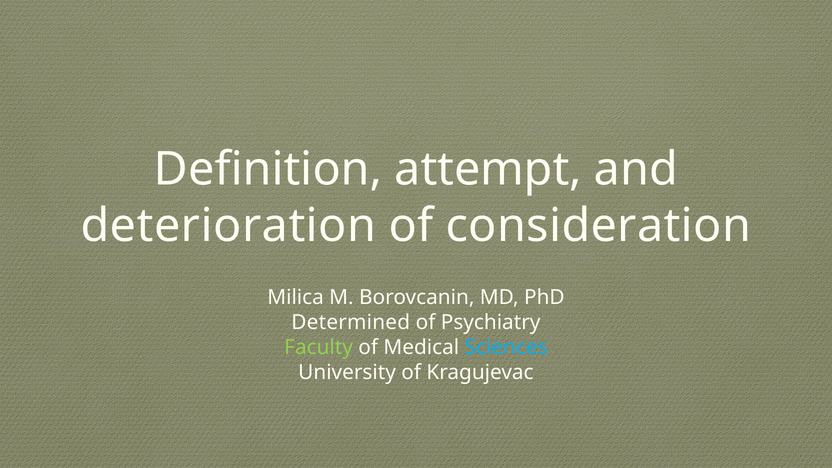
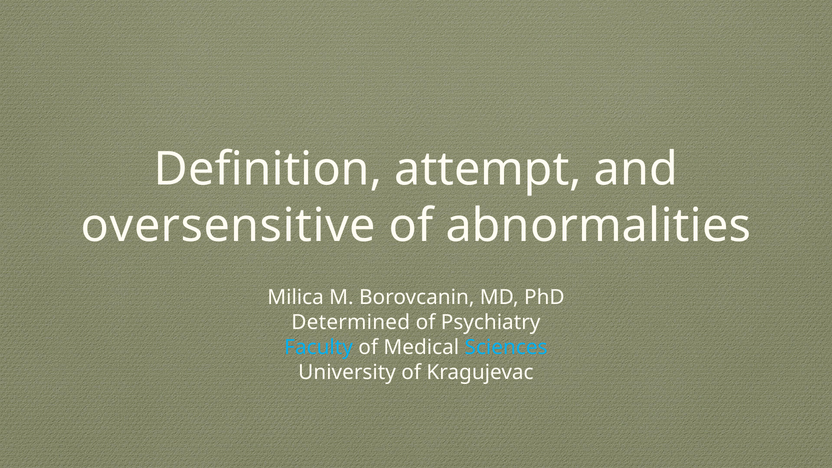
deterioration: deterioration -> oversensitive (228, 226)
consideration: consideration -> abnormalities (598, 226)
Faculty colour: light green -> light blue (319, 348)
